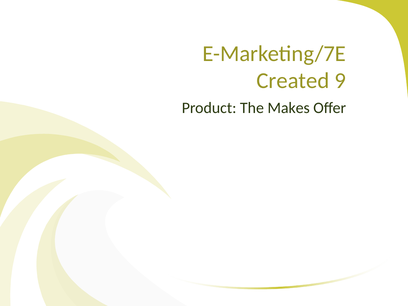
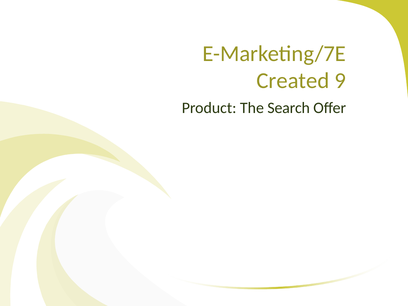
Makes: Makes -> Search (289, 108)
